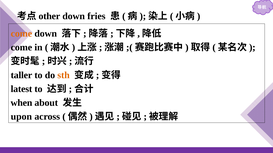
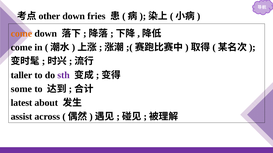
sth colour: orange -> purple (64, 75)
latest: latest -> some (21, 89)
when: when -> latest (21, 103)
upon: upon -> assist (21, 117)
